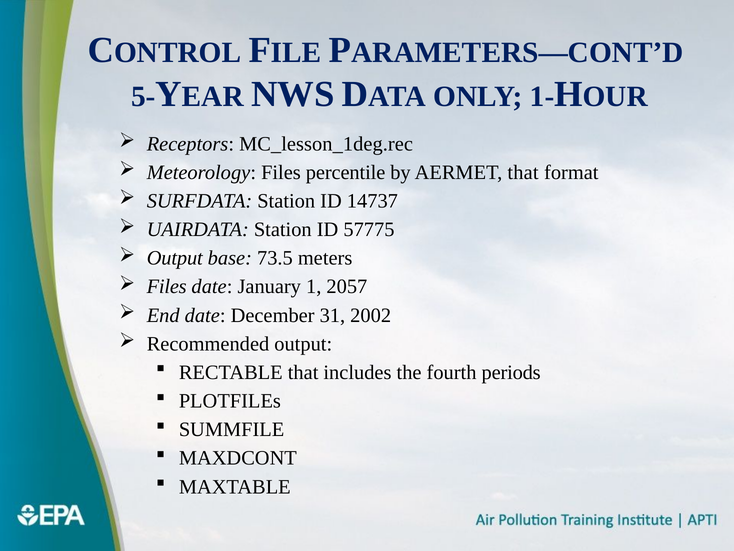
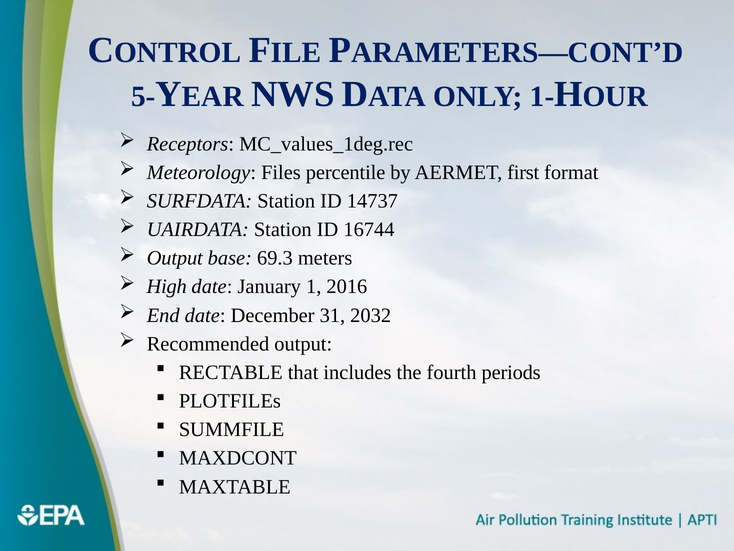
MC_lesson_1deg.rec: MC_lesson_1deg.rec -> MC_values_1deg.rec (326, 144)
AERMET that: that -> first (523, 172)
57775: 57775 -> 16744 (369, 229)
73.5: 73.5 -> 69.3 (275, 258)
Files: Files -> High (167, 286)
2057: 2057 -> 2016 (347, 286)
2002: 2002 -> 2032 (371, 315)
